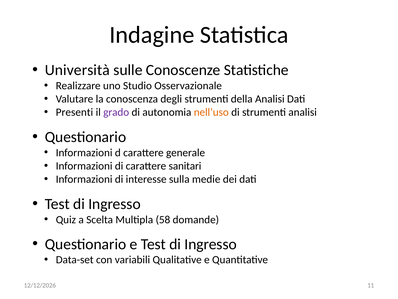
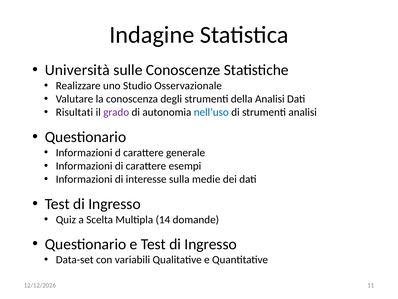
Presenti: Presenti -> Risultati (74, 112)
nell’uso colour: orange -> blue (211, 112)
sanitari: sanitari -> esempi (185, 166)
58: 58 -> 14 (163, 219)
